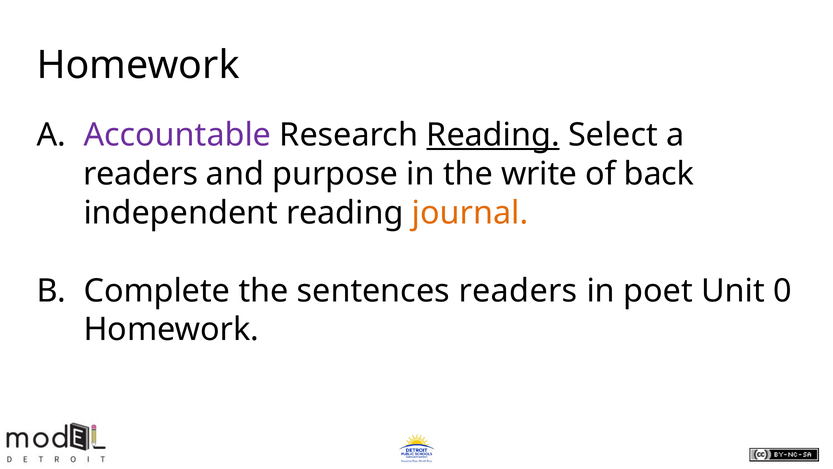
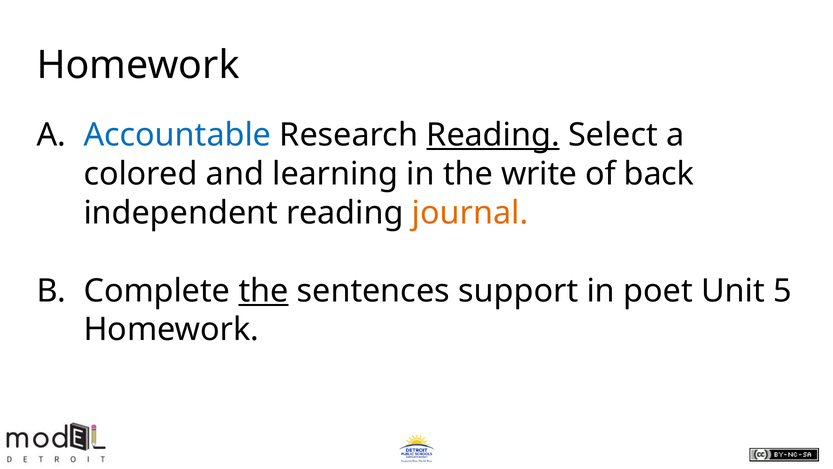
Accountable colour: purple -> blue (177, 135)
readers: readers -> colored (141, 174)
purpose: purpose -> learning (335, 174)
the underline: none -> present (264, 291)
sentences readers: readers -> support (518, 291)
0: 0 -> 5 (782, 291)
